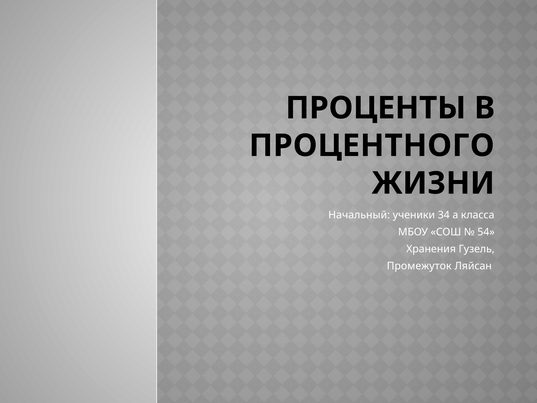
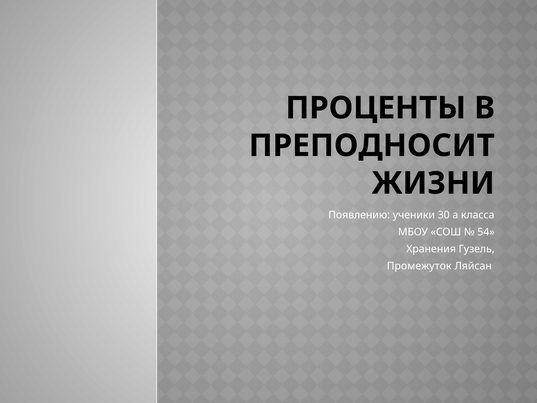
ПРОЦЕНТНОГО: ПРОЦЕНТНОГО -> ПРЕПОДНОСИТ (372, 146)
Начальный: Начальный -> Появлению (359, 215)
34: 34 -> 30 (444, 215)
